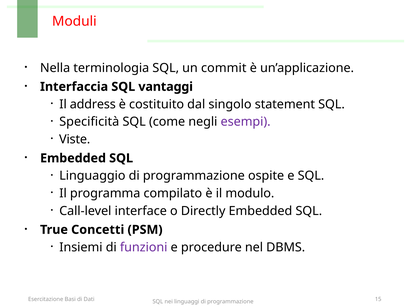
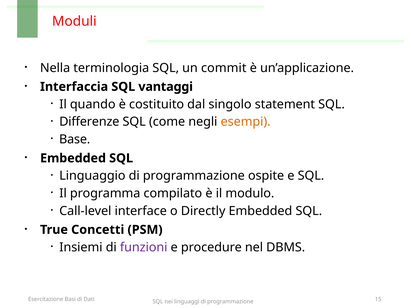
address: address -> quando (93, 104)
Specificità: Specificità -> Differenze (89, 122)
esempi colour: purple -> orange (246, 122)
Viste: Viste -> Base (75, 139)
